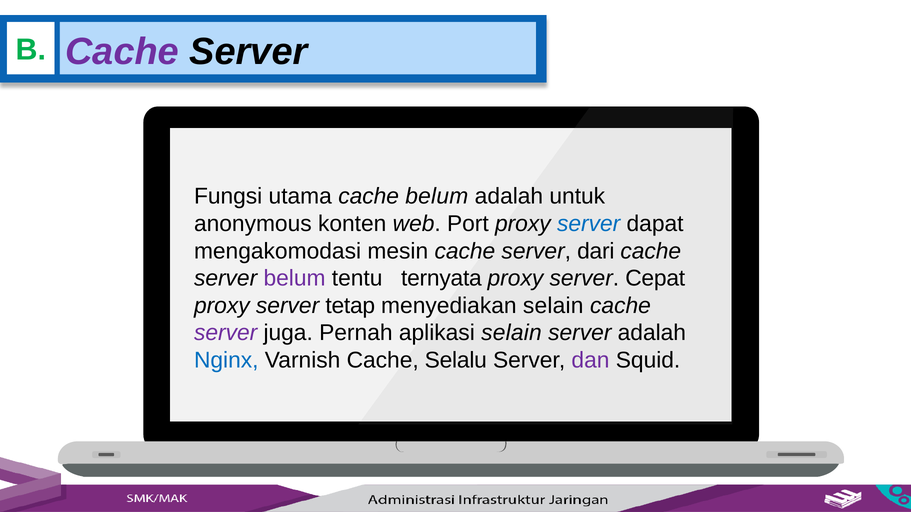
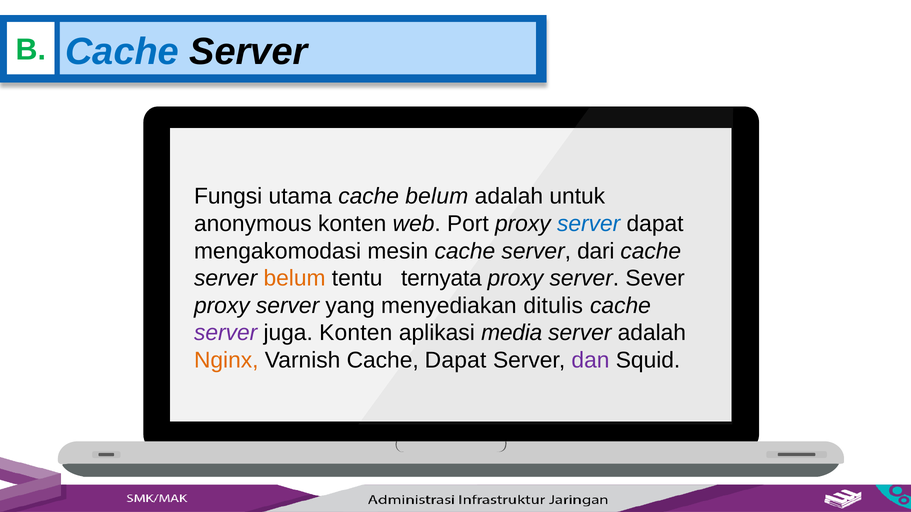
Cache colour: purple -> blue (122, 52)
belum colour: purple -> orange (295, 279)
Cepat: Cepat -> Sever (655, 279)
tetap: tetap -> yang (350, 306)
menyediakan selain: selain -> ditulis (553, 306)
juga Pernah: Pernah -> Konten (356, 333)
aplikasi selain: selain -> media (512, 333)
Nginx colour: blue -> orange (226, 361)
Cache Selalu: Selalu -> Dapat (456, 361)
